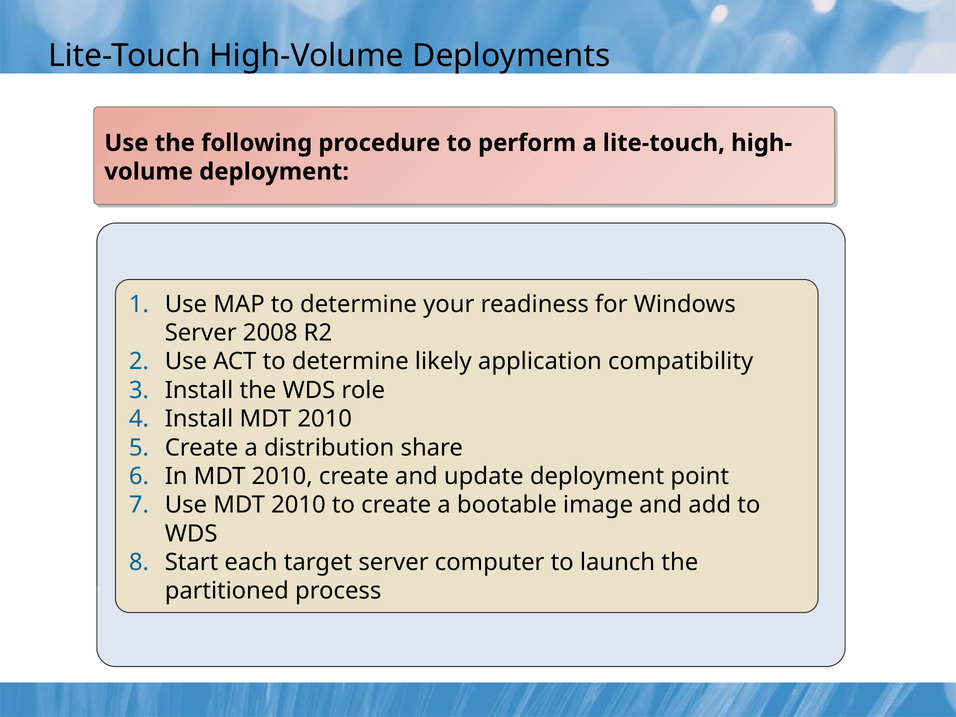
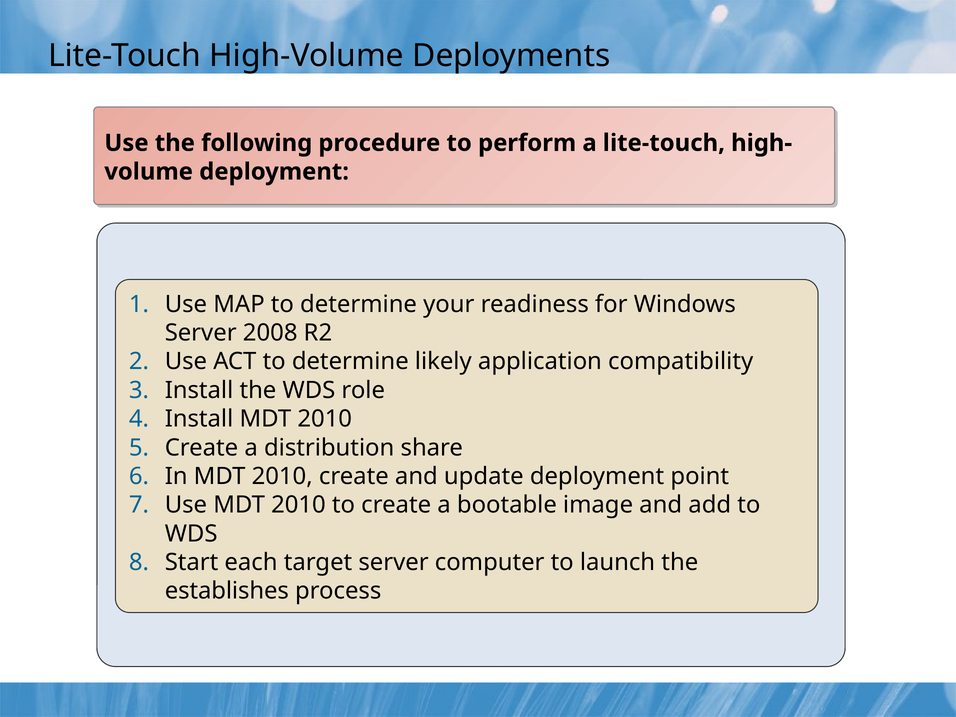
partitioned: partitioned -> establishes (227, 591)
